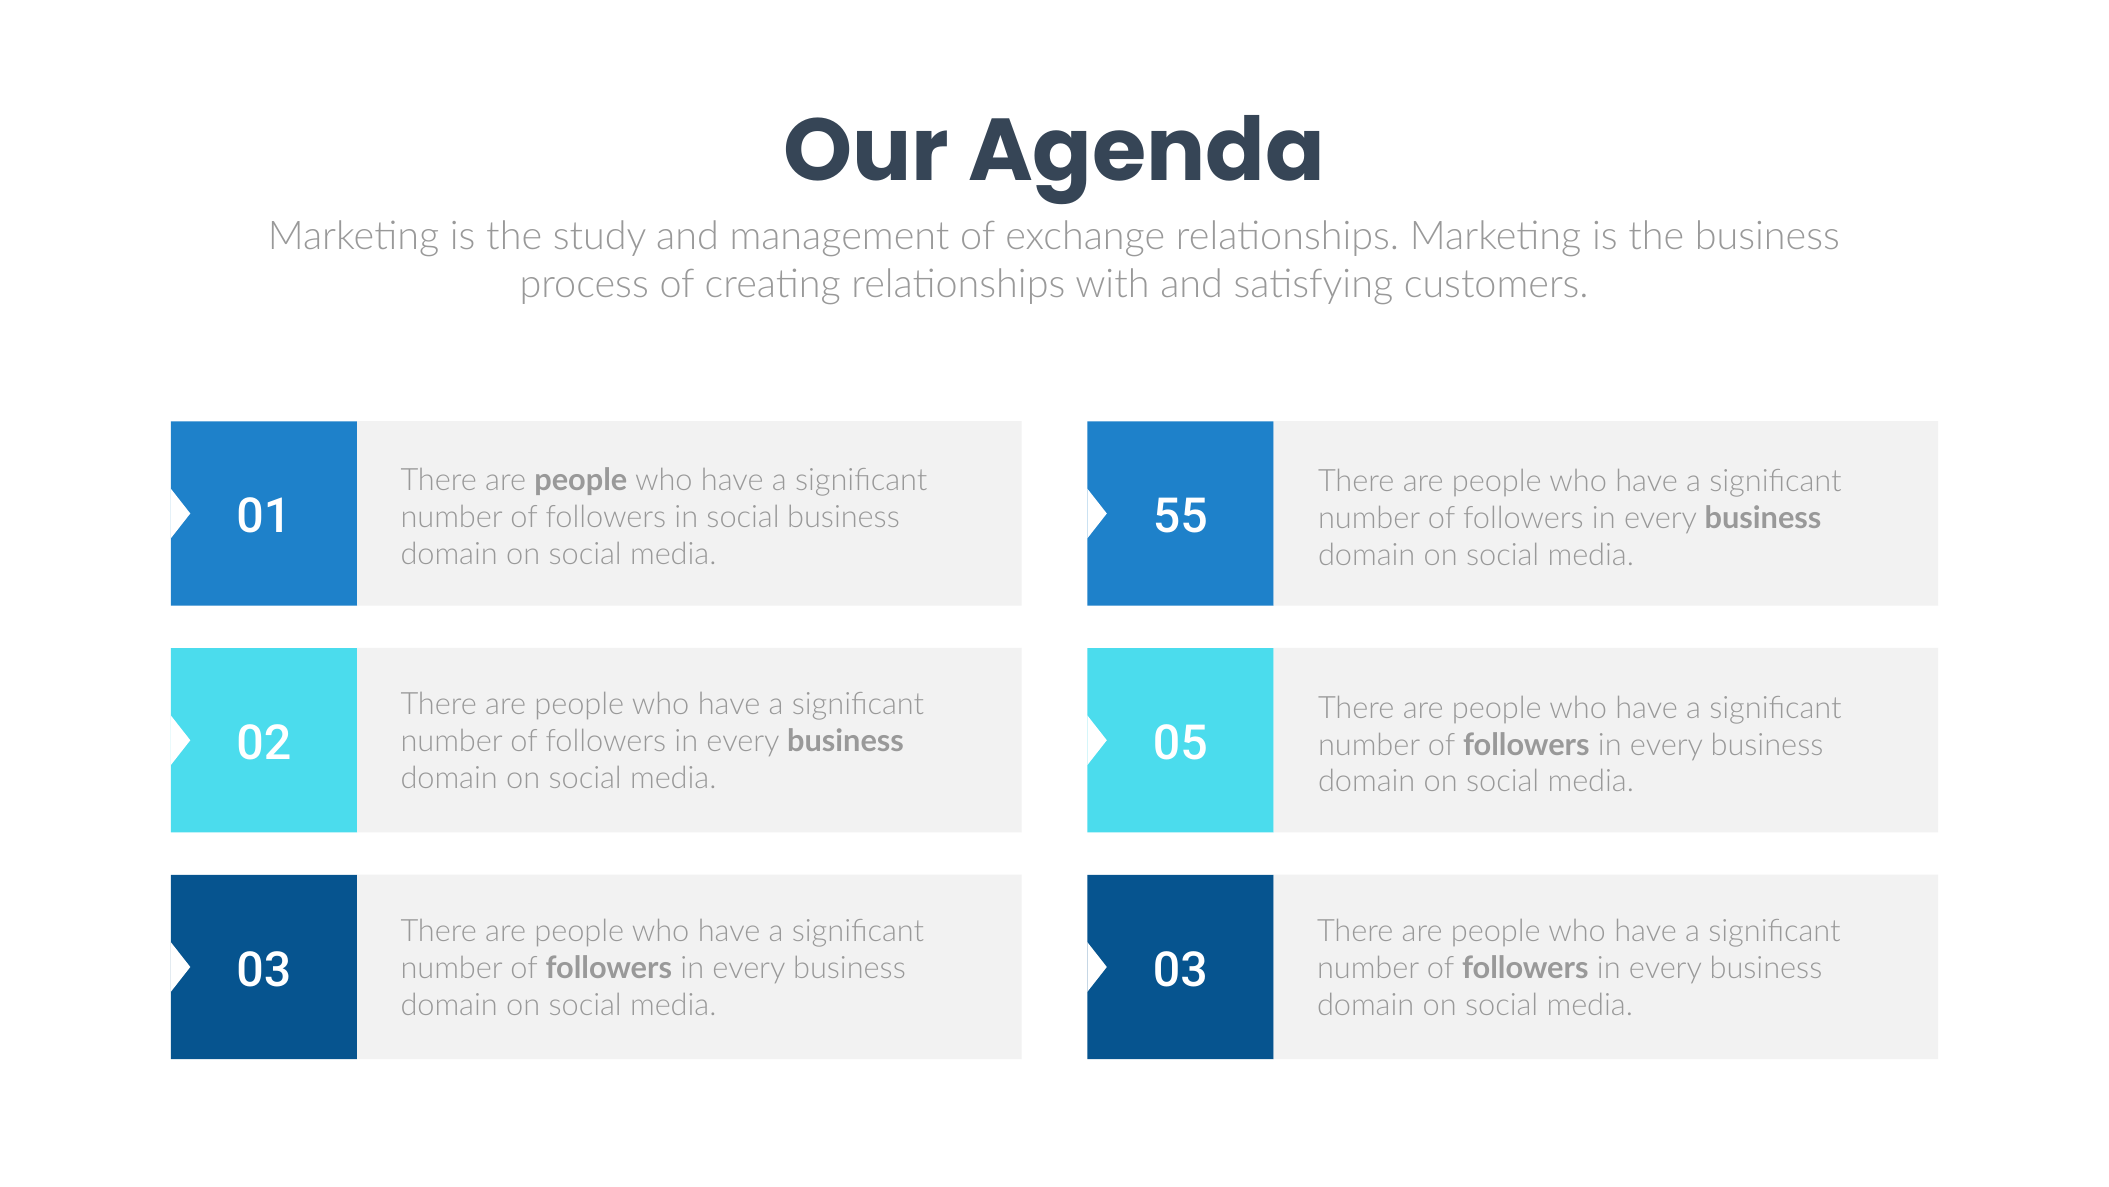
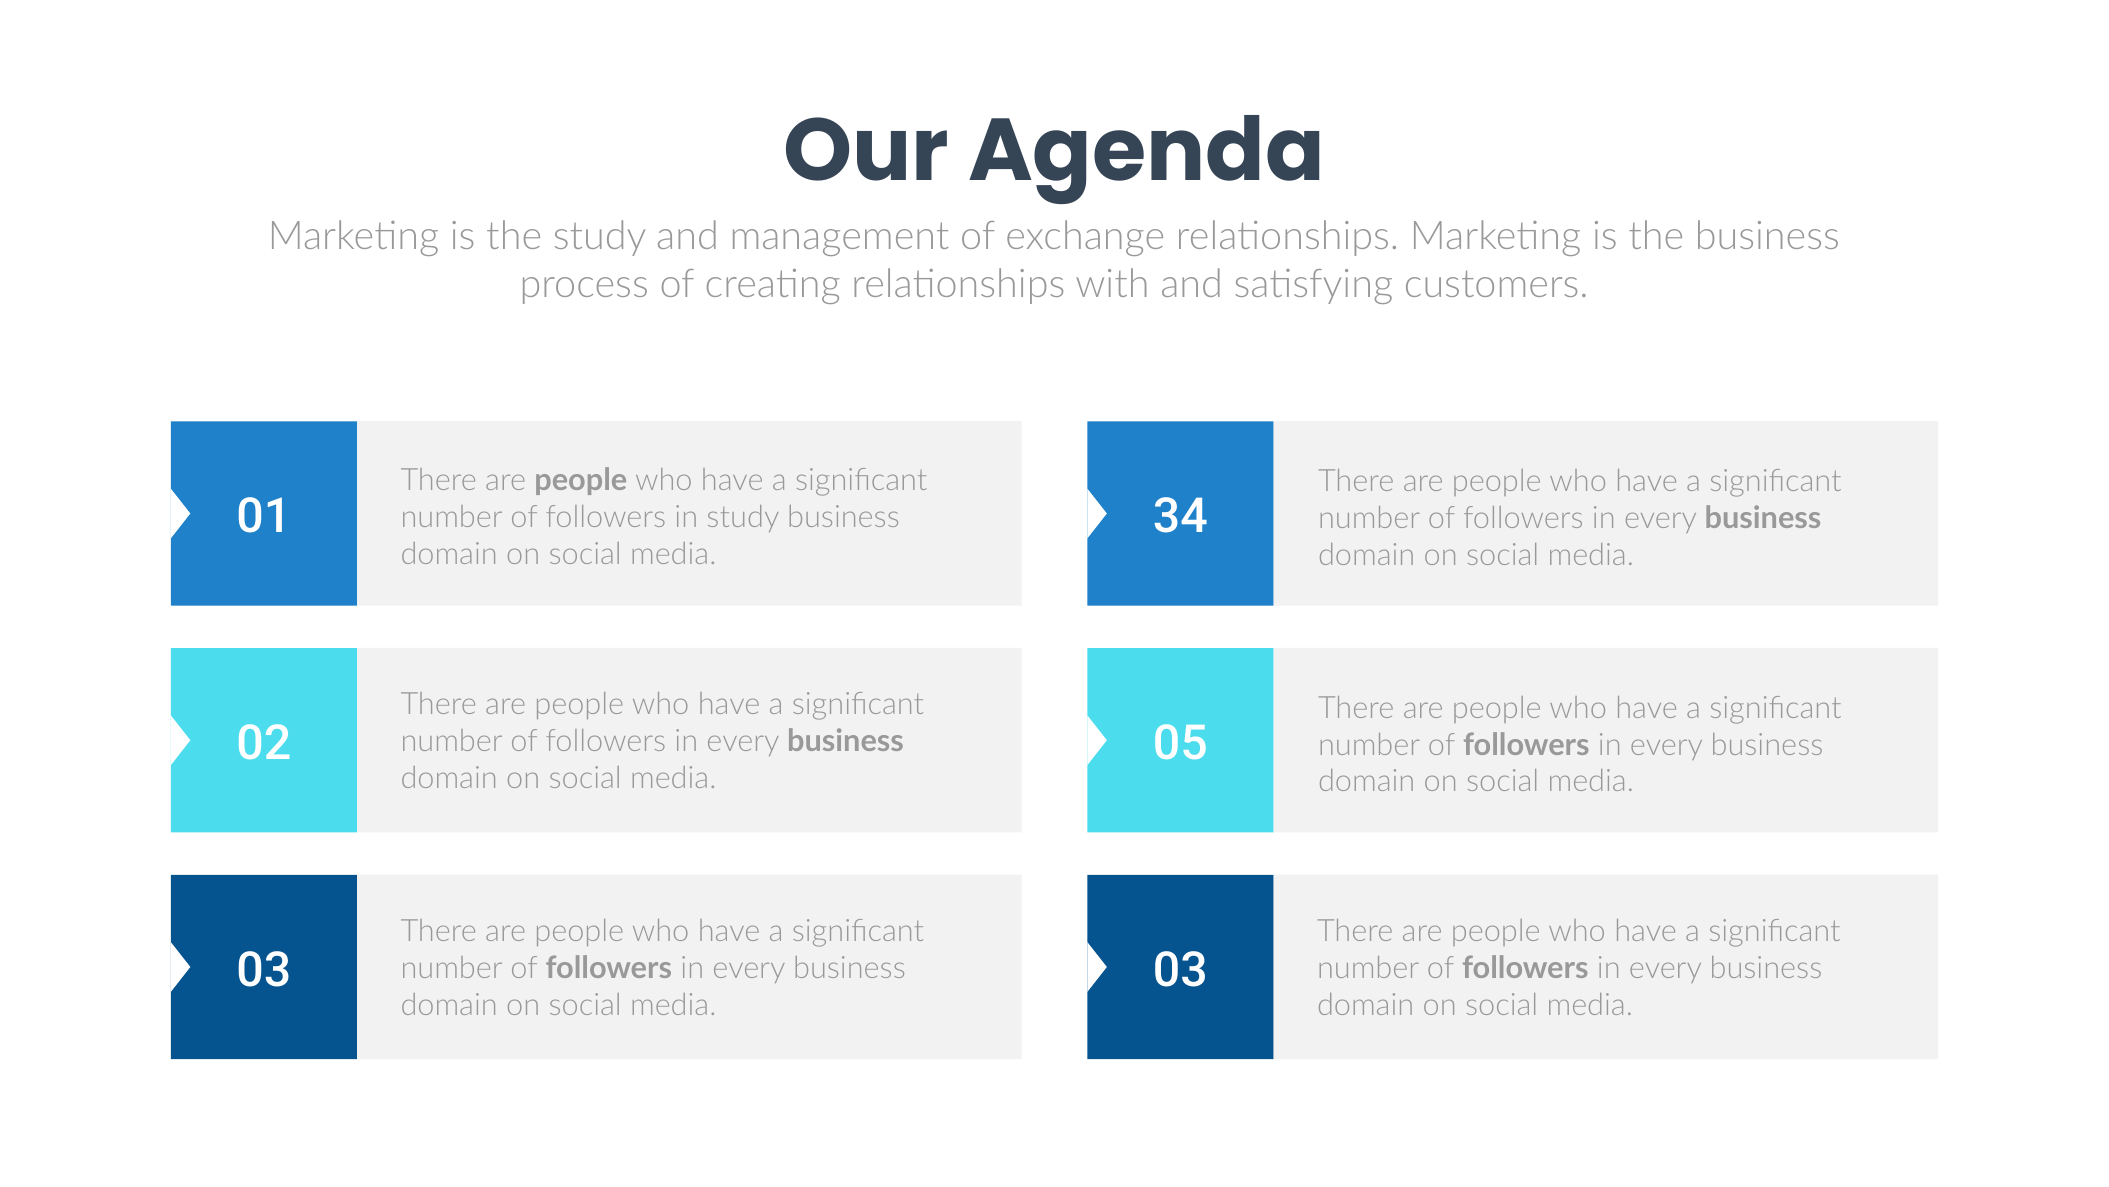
55: 55 -> 34 (1180, 517)
in social: social -> study (743, 517)
